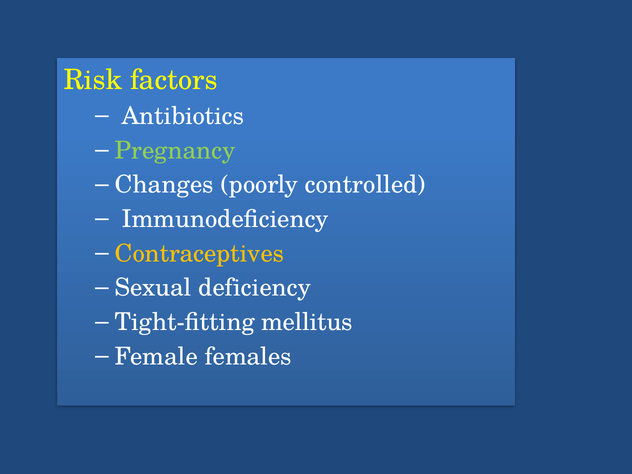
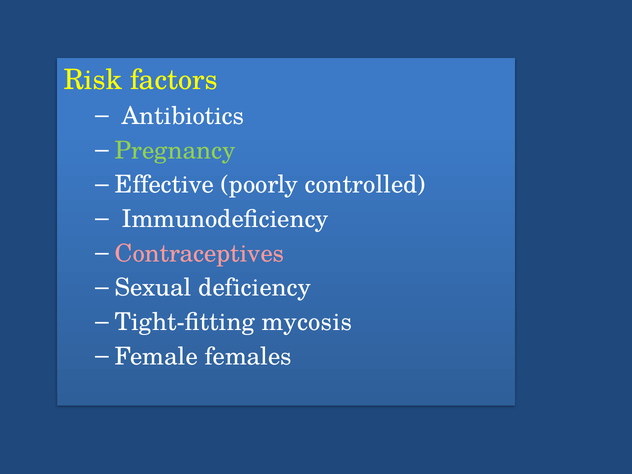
Changes: Changes -> Effective (164, 185)
Contraceptives colour: yellow -> pink (199, 254)
mellitus: mellitus -> mycosis (307, 322)
